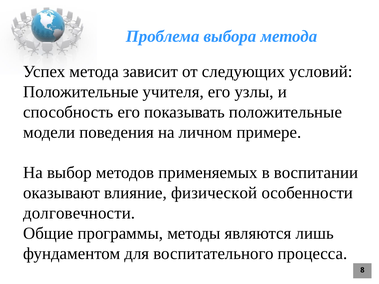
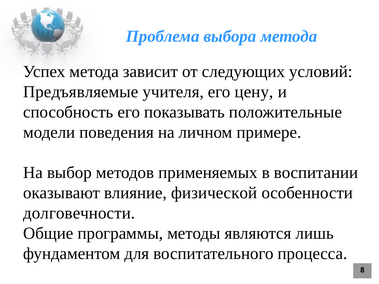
Положительные: Положительные -> Предъявляемые (81, 92)
узлы: узлы -> цену (254, 92)
